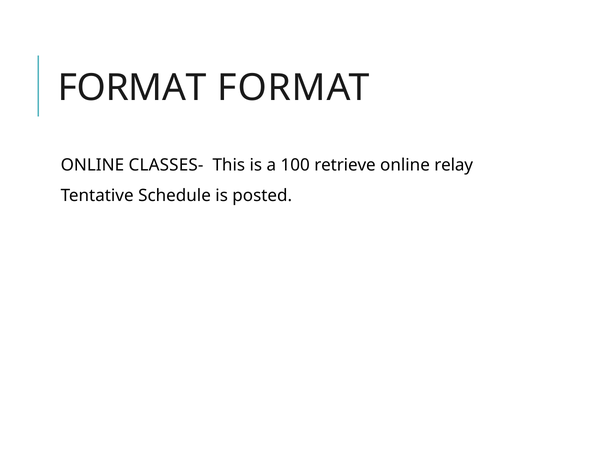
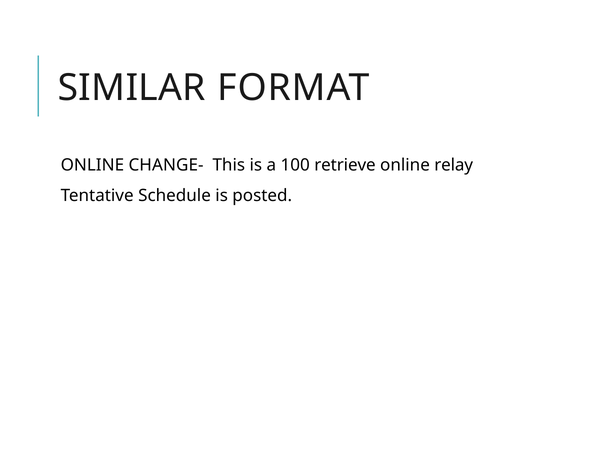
FORMAT: FORMAT -> SIMILAR (132, 88)
CLASSES-: CLASSES- -> CHANGE- (166, 165)
